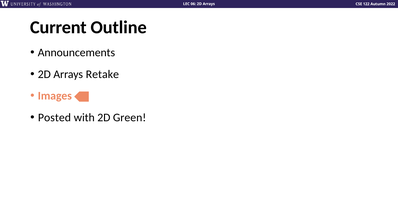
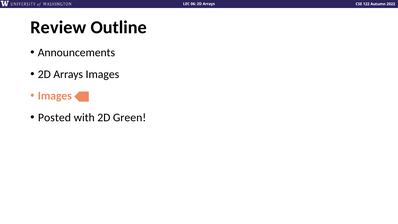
Current: Current -> Review (58, 27)
Arrays Retake: Retake -> Images (102, 74)
